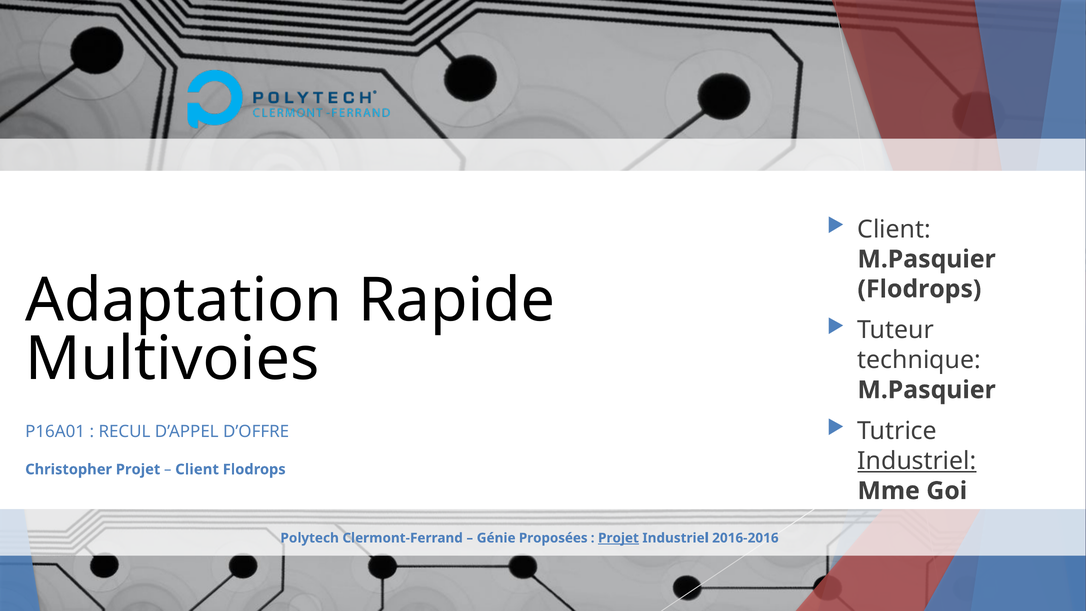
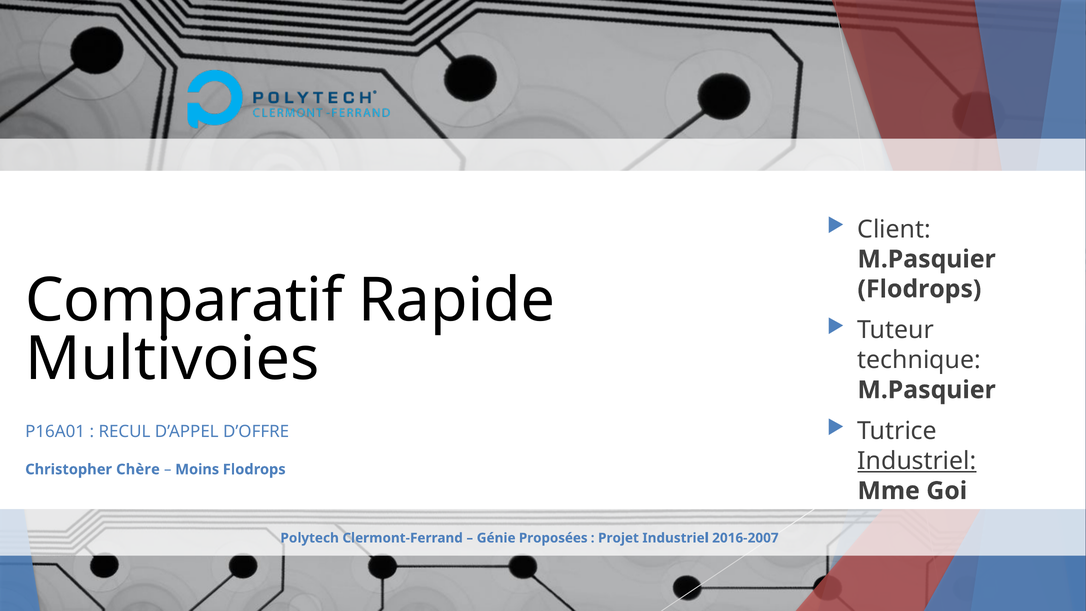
Adaptation: Adaptation -> Comparatif (184, 301)
Christopher Projet: Projet -> Chère (138, 469)
Client: Client -> Moins (197, 469)
Projet underline: present -> none (618, 538)
2016-2016: 2016-2016 -> 2016-2007 (745, 538)
